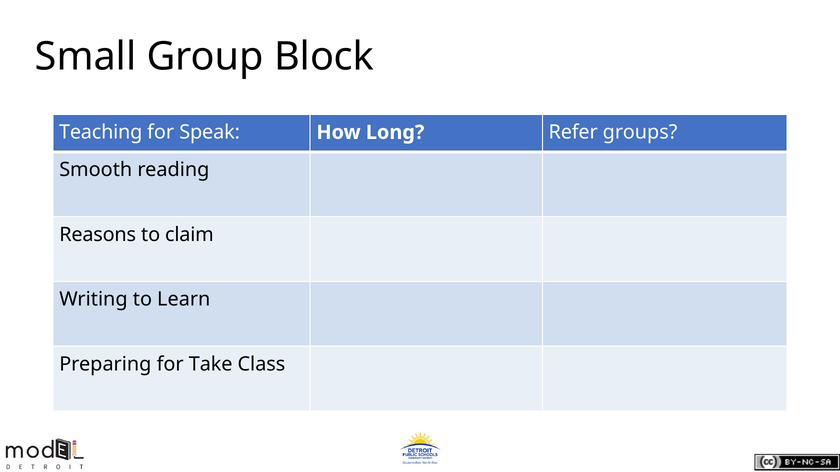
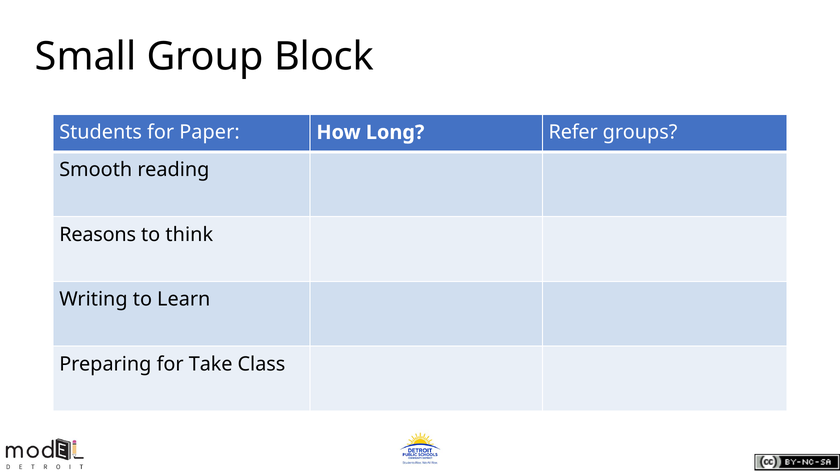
Teaching: Teaching -> Students (101, 133)
Speak: Speak -> Paper (210, 133)
claim: claim -> think (189, 235)
